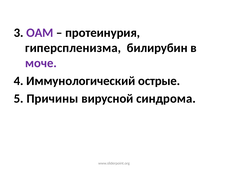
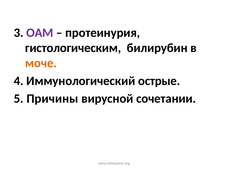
гиперспленизма: гиперспленизма -> гистологическим (73, 48)
моче colour: purple -> orange (41, 63)
синдрома: синдрома -> сочетании (166, 99)
